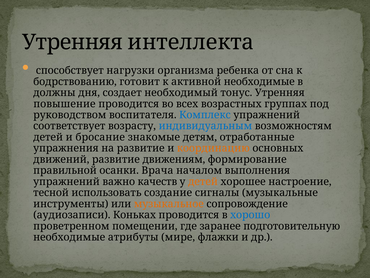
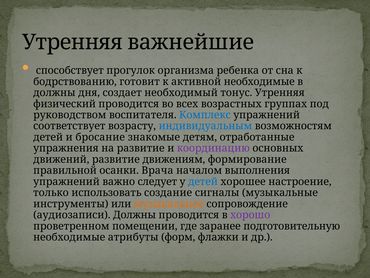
интеллекта: интеллекта -> важнейшие (191, 42)
нагрузки: нагрузки -> прогулок (131, 70)
повышение: повышение -> физический (65, 104)
координацию colour: orange -> purple (213, 148)
качеств: качеств -> следует (157, 181)
детей colour: orange -> blue (203, 181)
тесной: тесной -> только (51, 192)
аудиозаписи Коньках: Коньках -> Должны (135, 215)
хорошо colour: blue -> purple (250, 215)
мире: мире -> форм (178, 237)
